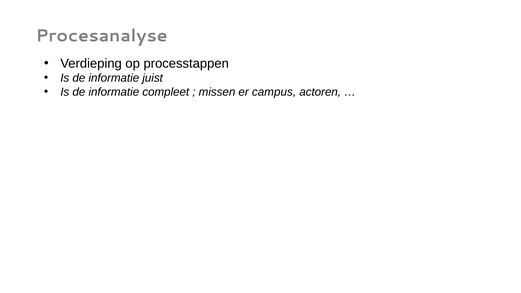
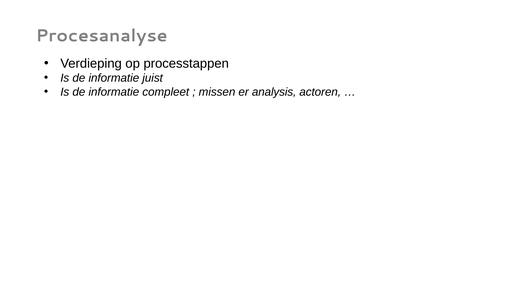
campus: campus -> analysis (274, 92)
